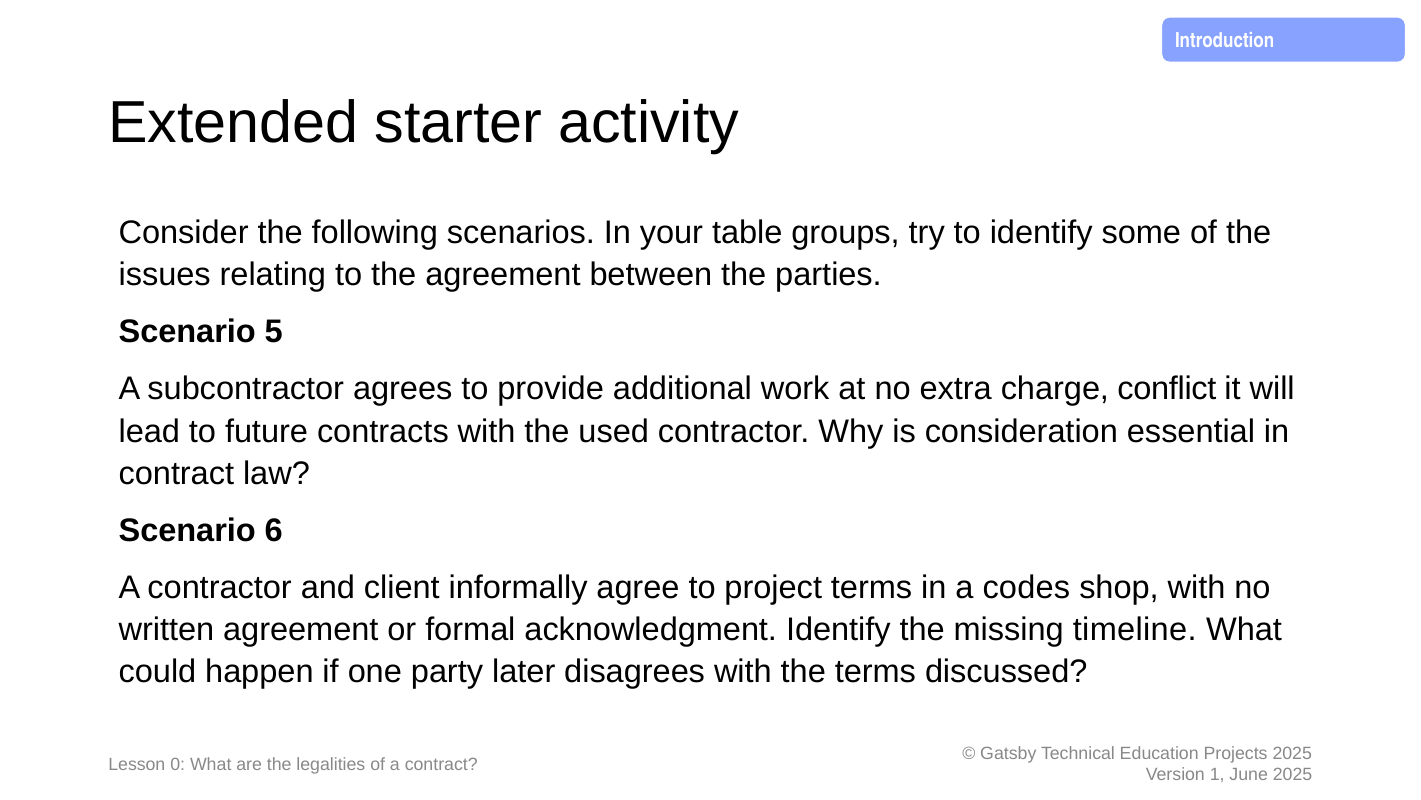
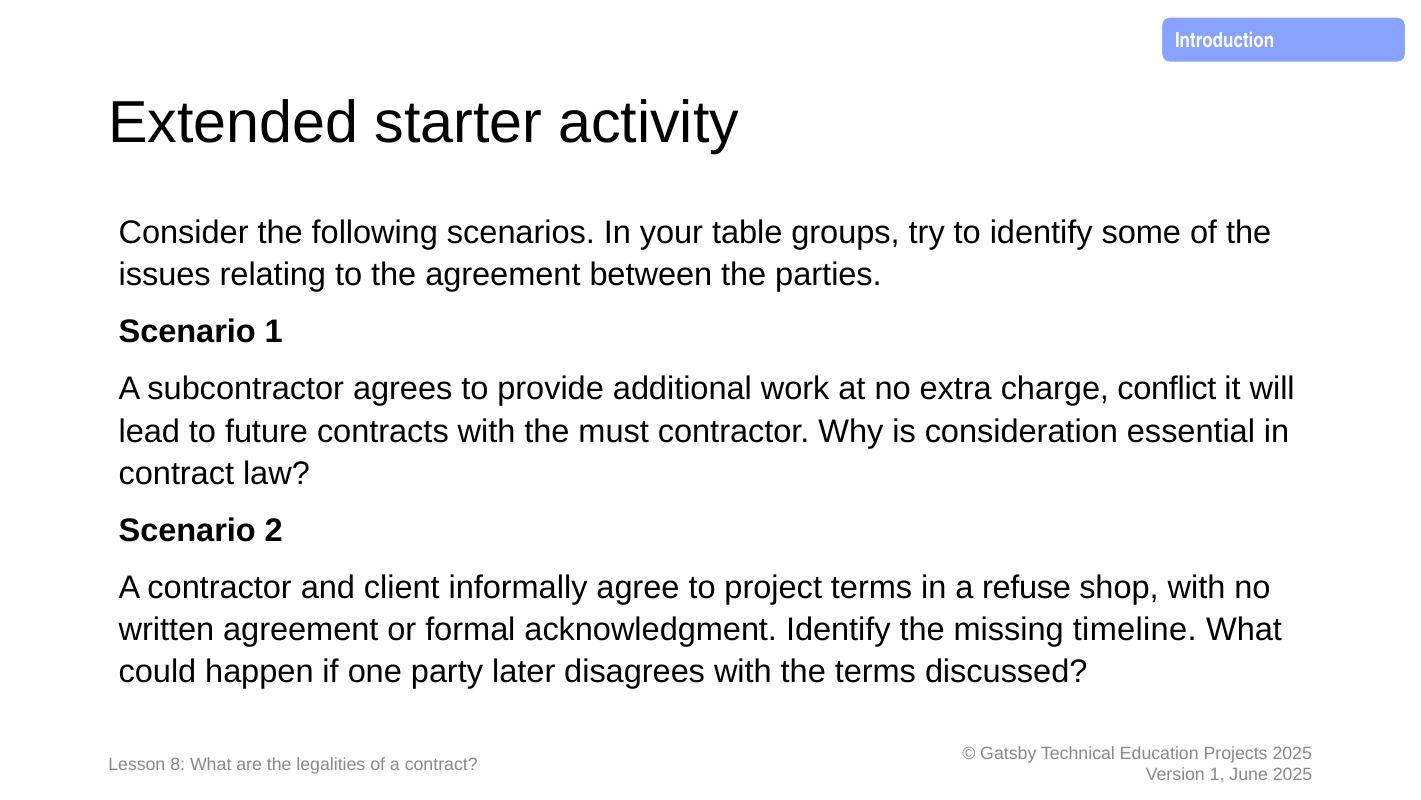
Scenario 5: 5 -> 1 (274, 332)
used: used -> must (614, 431)
6: 6 -> 2 (274, 530)
codes: codes -> refuse (1027, 587)
0: 0 -> 8 (178, 764)
